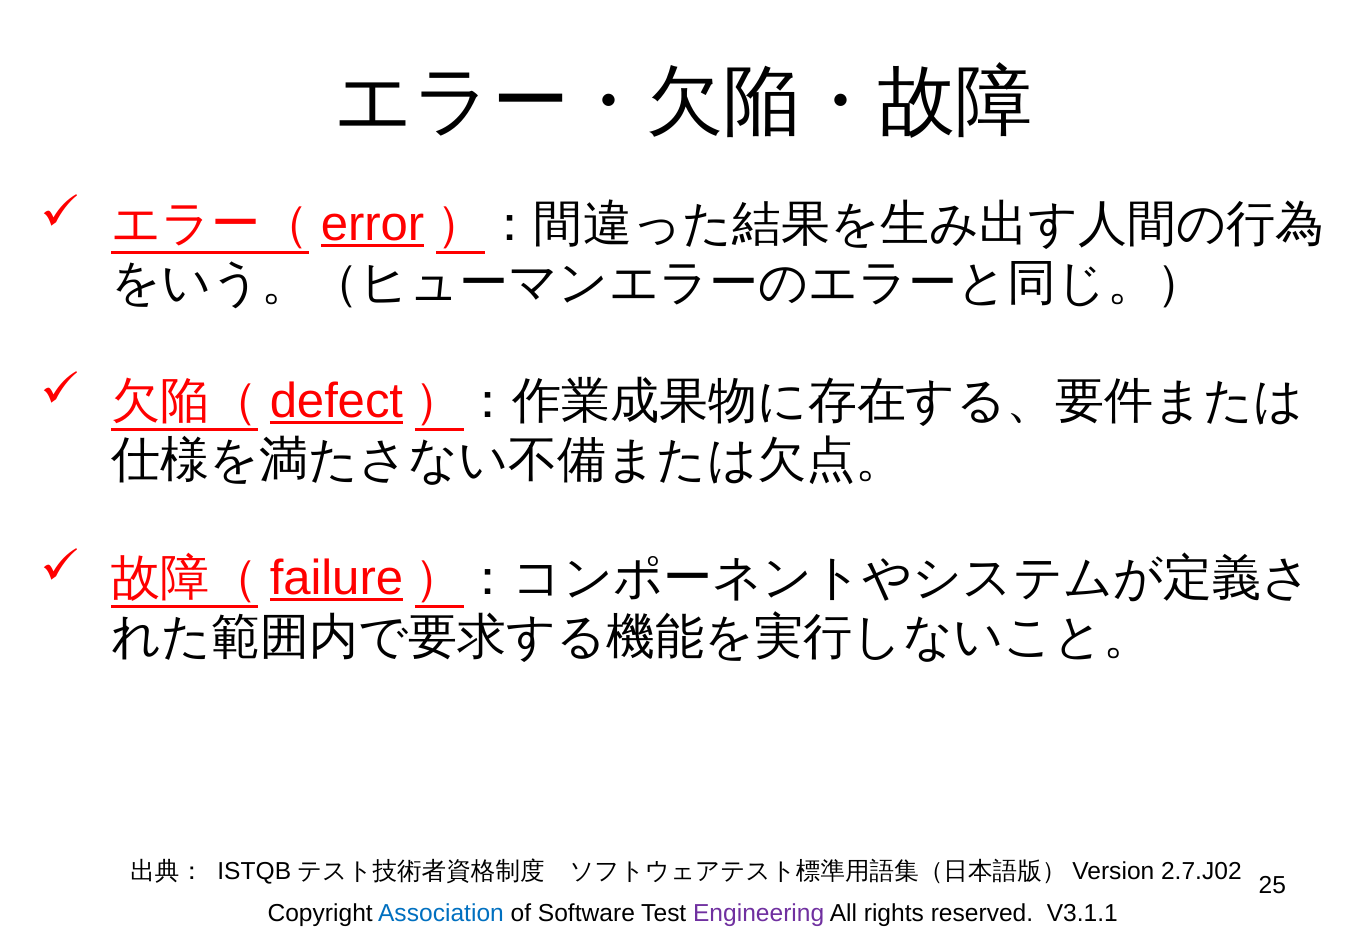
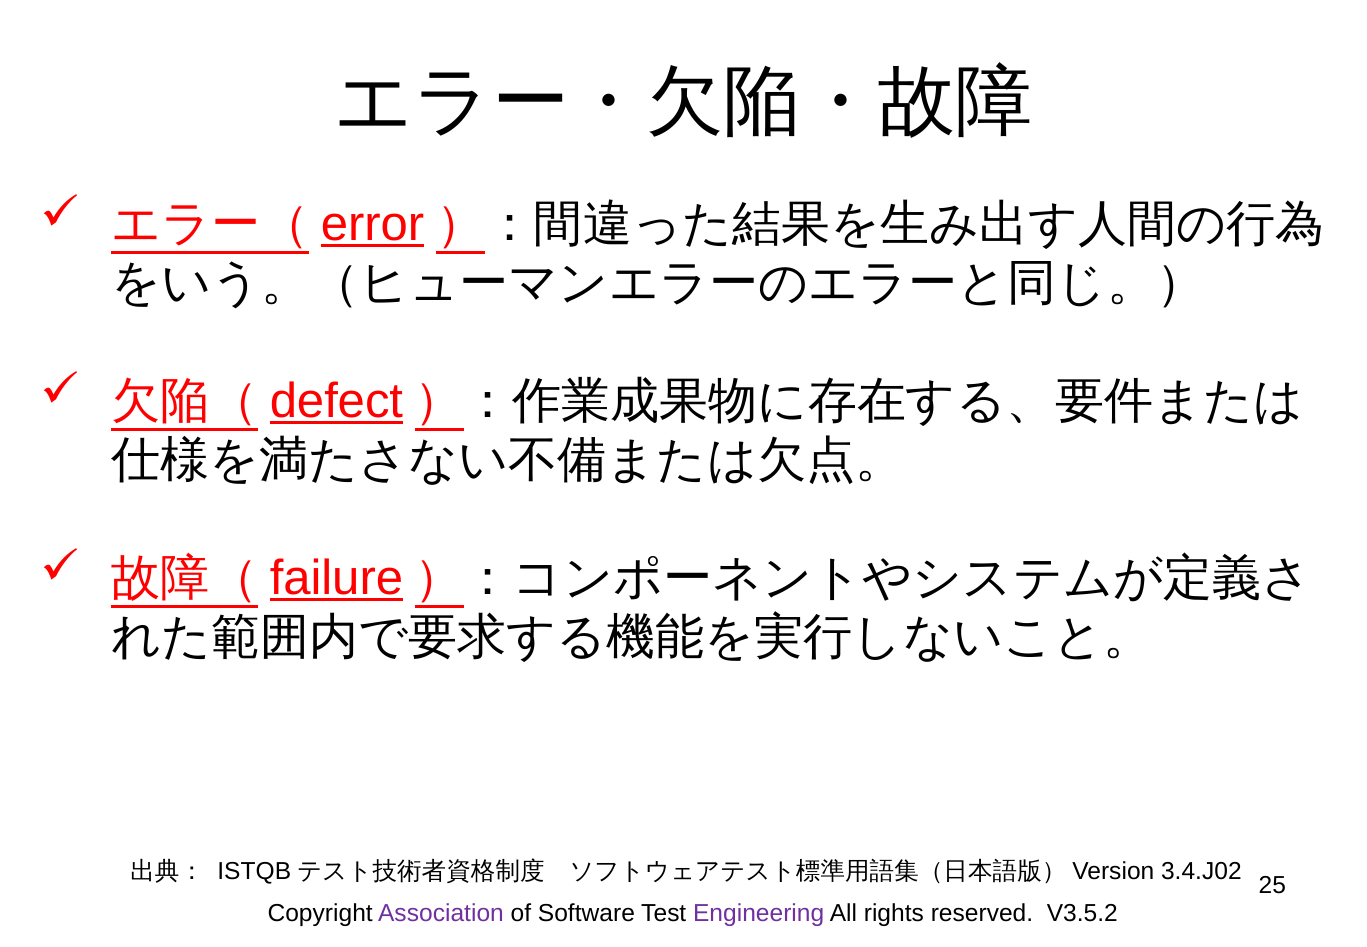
2.7.J02: 2.7.J02 -> 3.4.J02 (1201, 871)
Association colour: blue -> purple (441, 913)
V3.1.1: V3.1.1 -> V3.5.2 (1082, 913)
